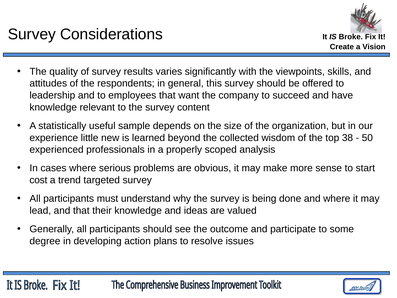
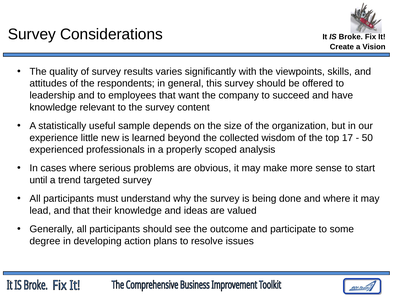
38: 38 -> 17 (347, 138)
cost: cost -> until (38, 180)
